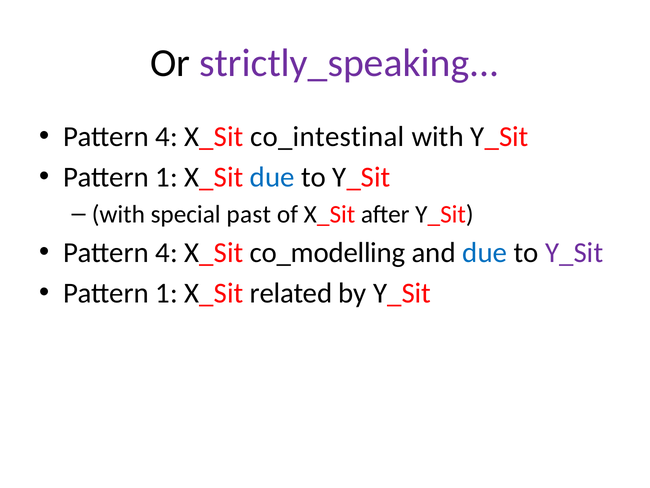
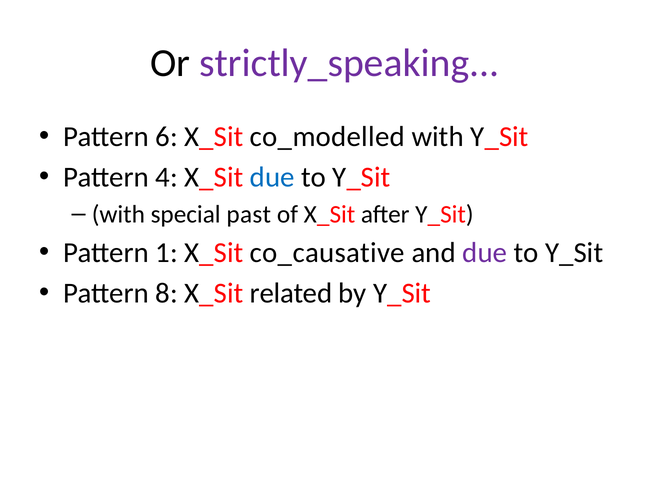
4: 4 -> 6 (167, 136)
co_intestinal: co_intestinal -> co_modelled (327, 136)
1: 1 -> 4 (167, 177)
4: 4 -> 1 (167, 253)
co_modelling: co_modelling -> co_causative (327, 253)
due colour: blue -> purple (485, 253)
Y_Sit colour: purple -> black (574, 253)
1: 1 -> 8 (167, 293)
